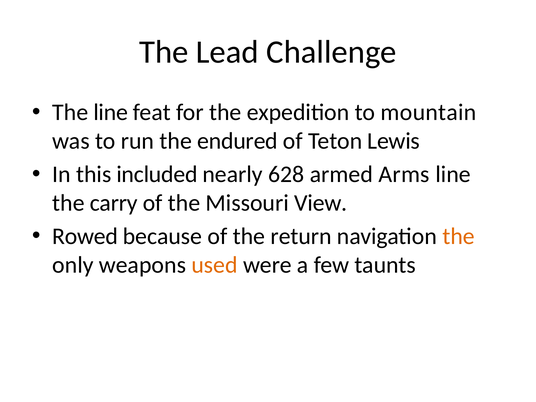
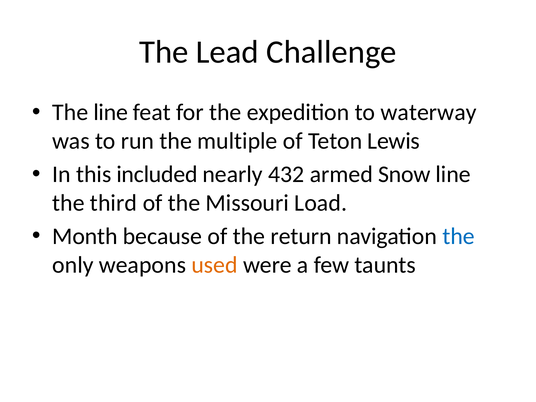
mountain: mountain -> waterway (429, 112)
endured: endured -> multiple (237, 141)
628: 628 -> 432 (286, 174)
Arms: Arms -> Snow (404, 174)
carry: carry -> third (114, 203)
View: View -> Load (321, 203)
Rowed: Rowed -> Month (85, 236)
the colour: orange -> blue (459, 236)
